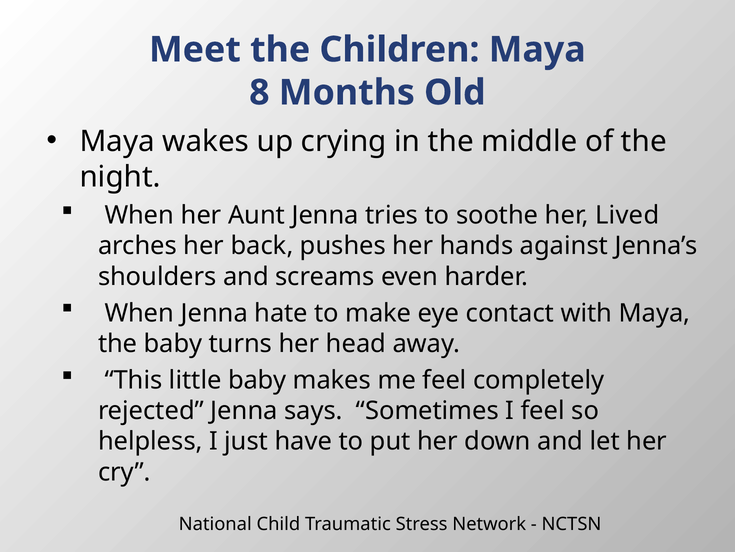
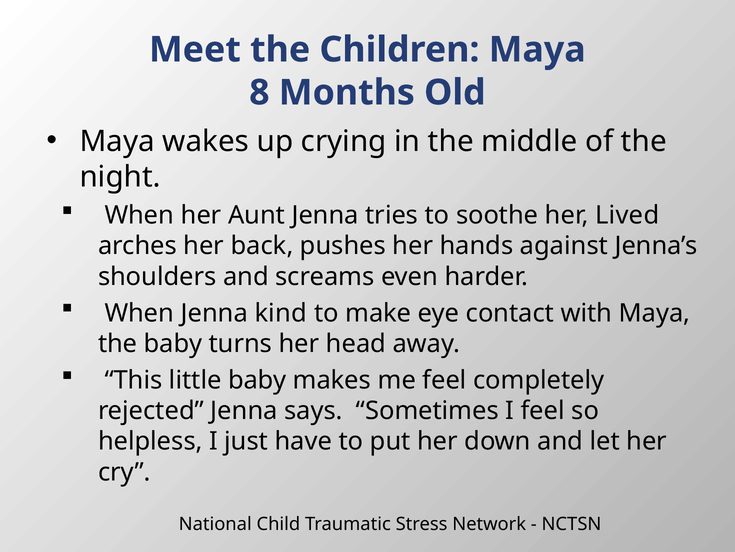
hate: hate -> kind (281, 313)
